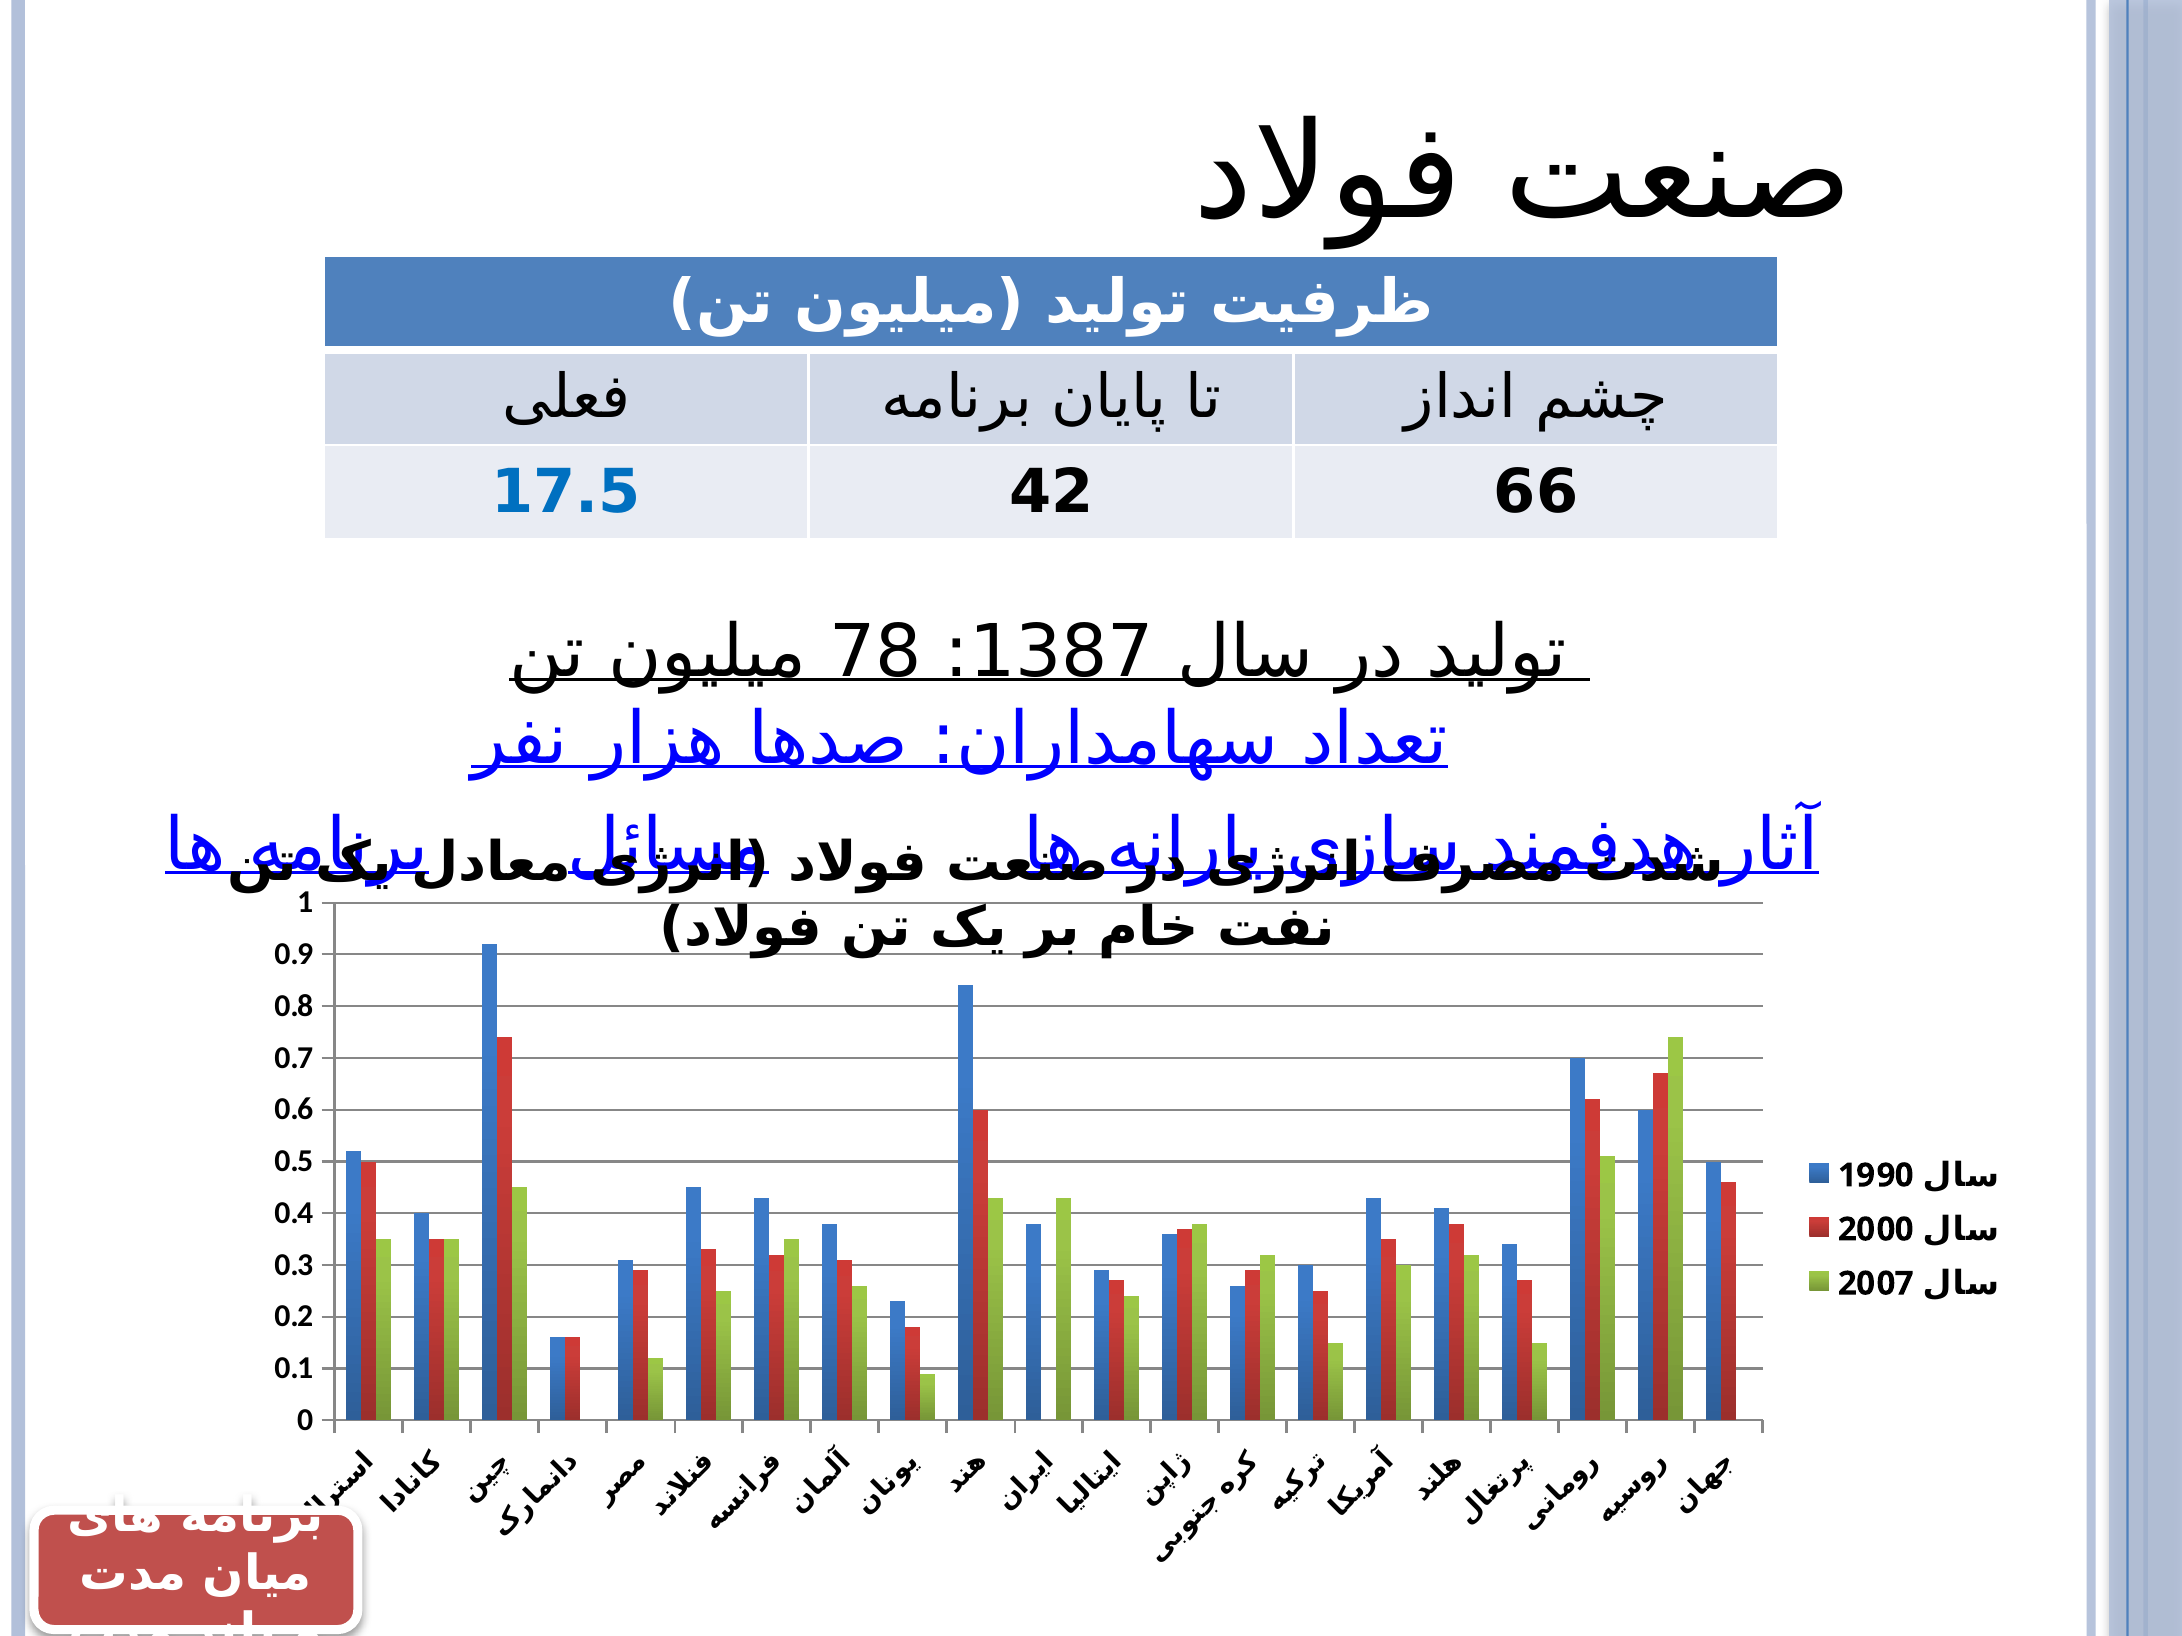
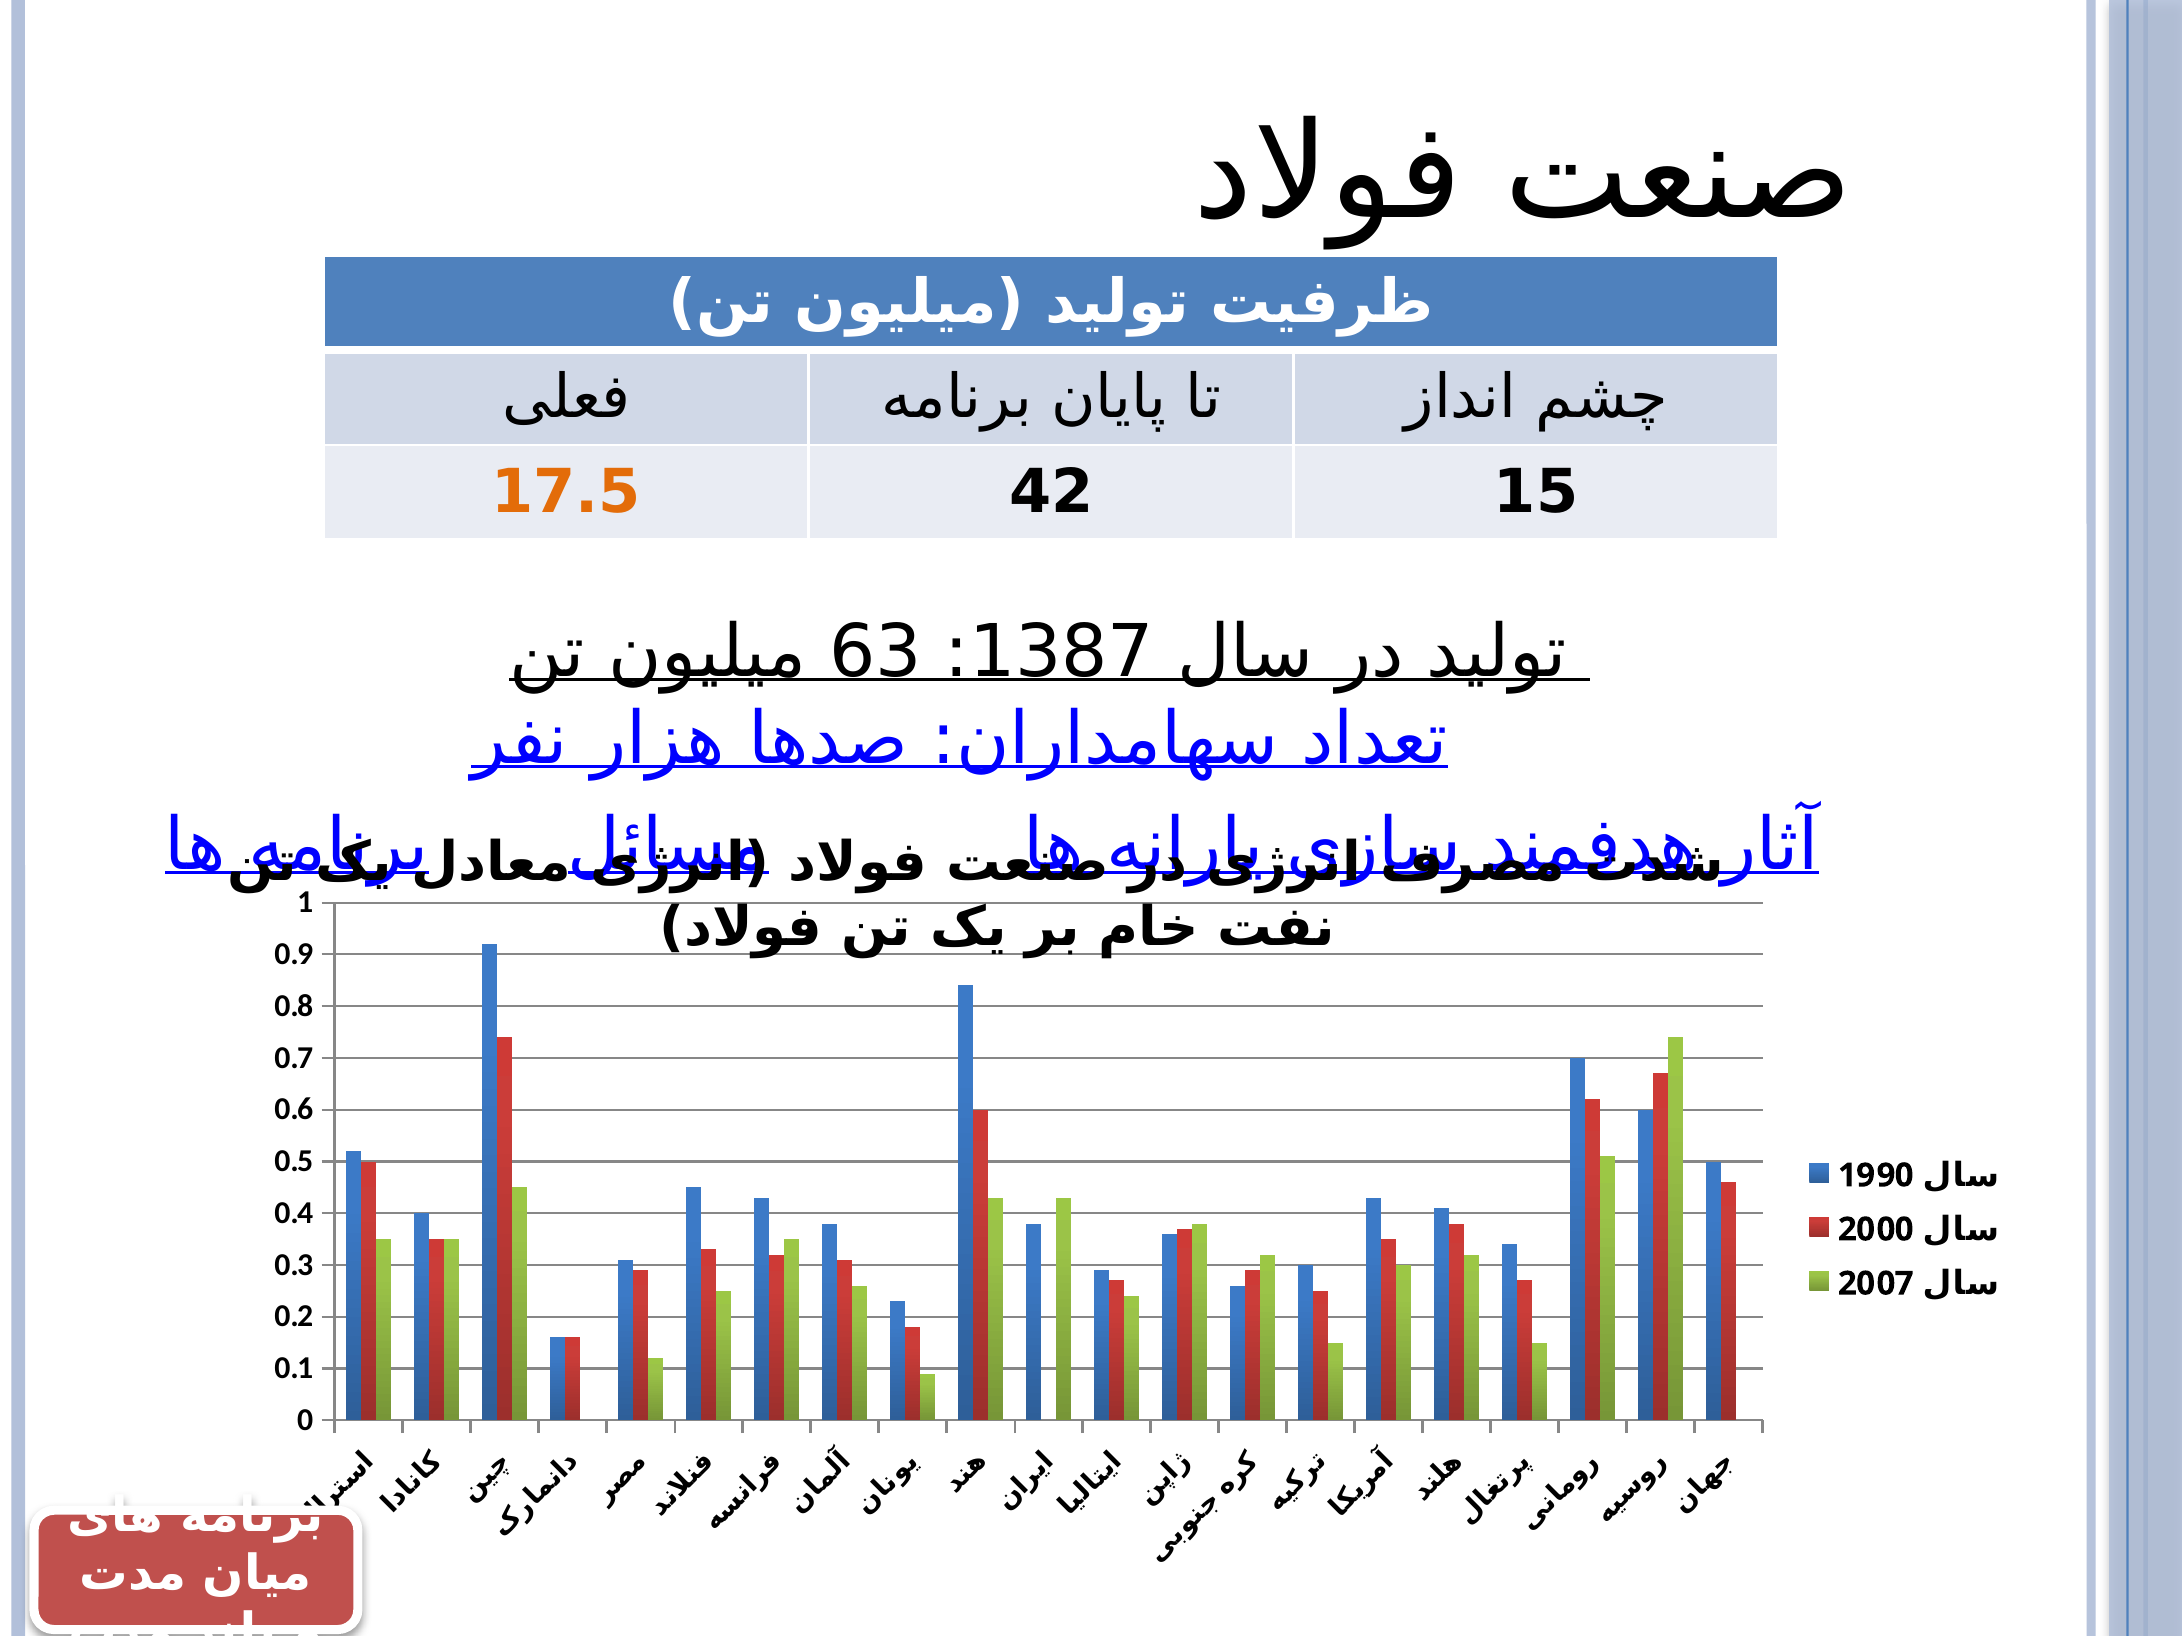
17.5 colour: blue -> orange (566, 492)
66: 66 -> 15 (1536, 492)
78: 78 -> 63 (876, 653)
